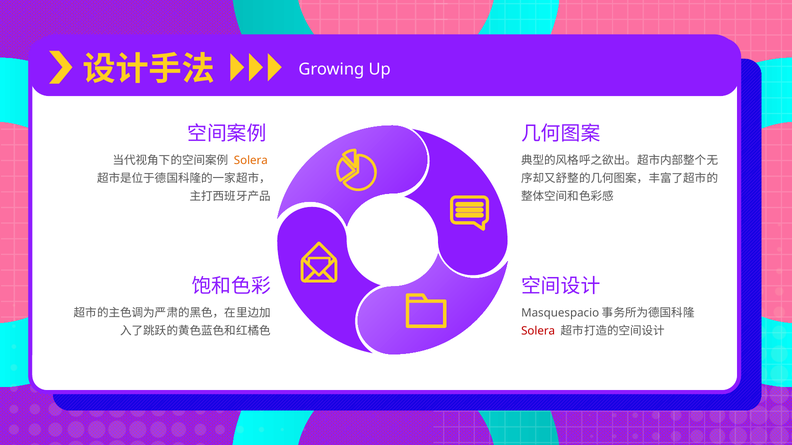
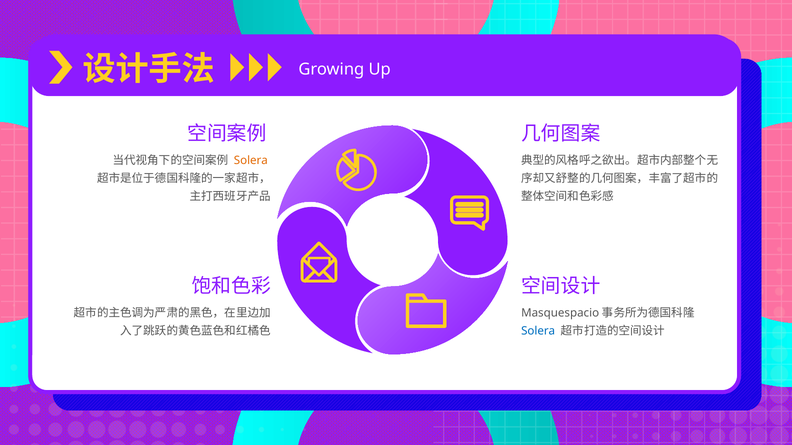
Solera colour: red -> blue (538, 331)
